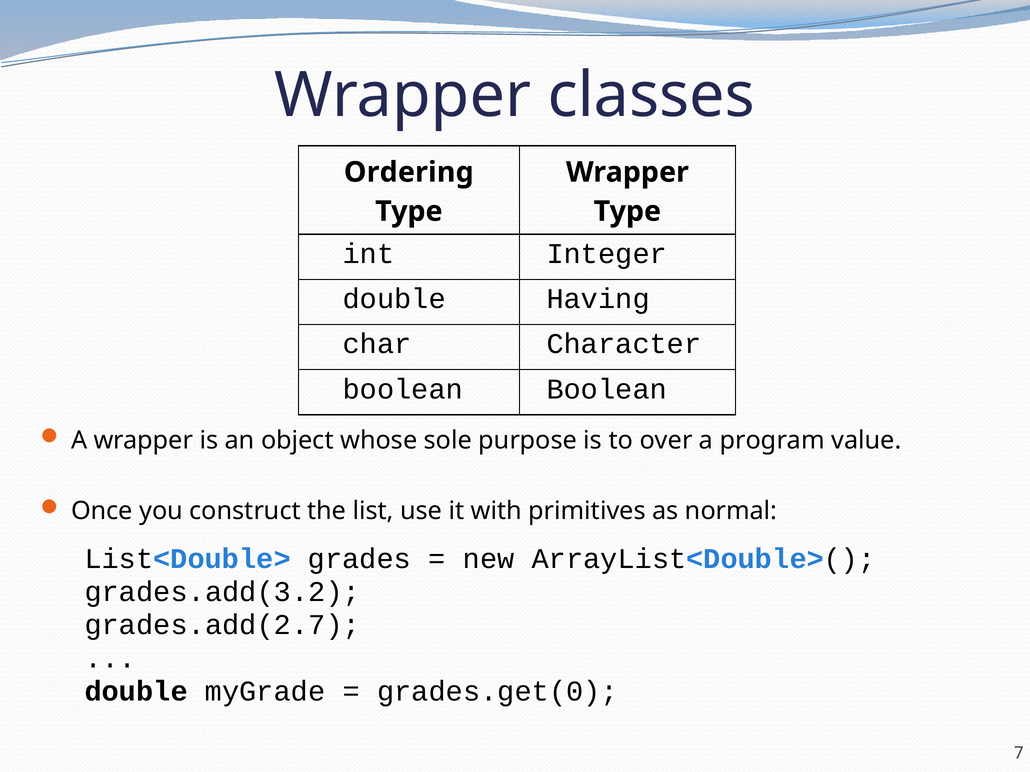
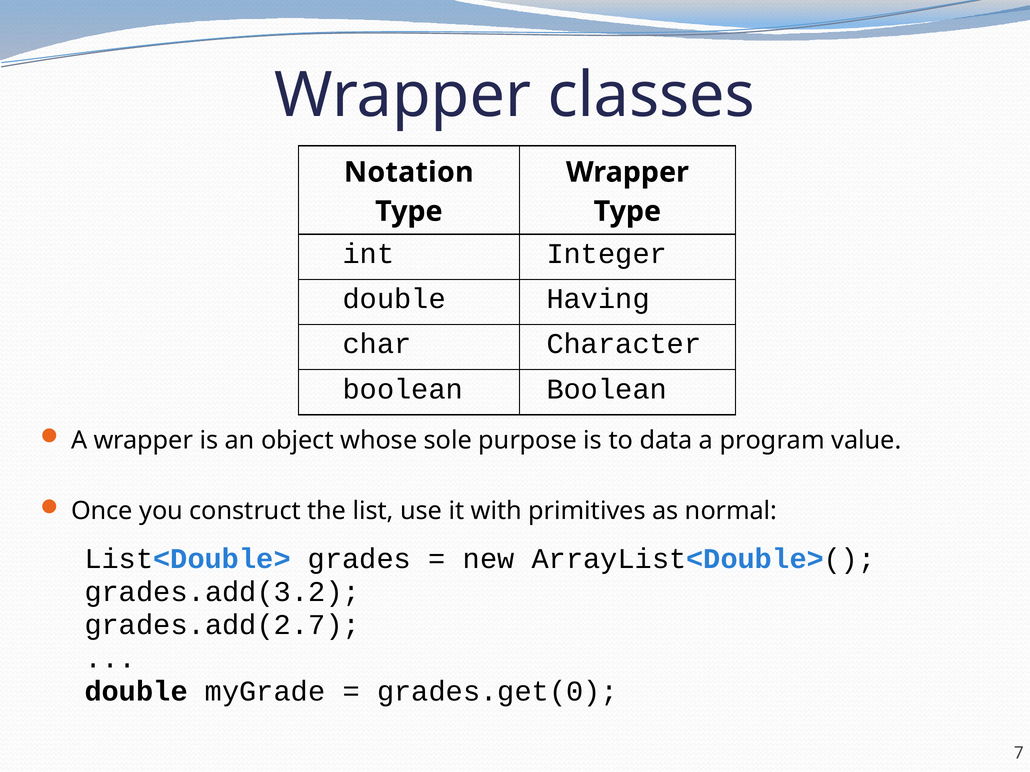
Ordering: Ordering -> Notation (409, 172)
over: over -> data (666, 441)
